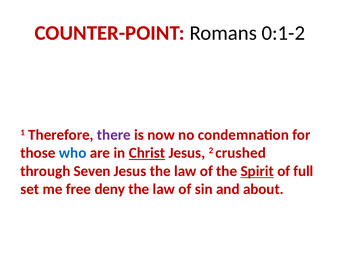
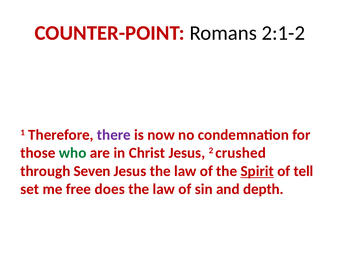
0:1-2: 0:1-2 -> 2:1-2 (283, 33)
who colour: blue -> green (73, 153)
Christ underline: present -> none (147, 153)
full: full -> tell (303, 171)
deny: deny -> does (110, 189)
about: about -> depth (263, 189)
